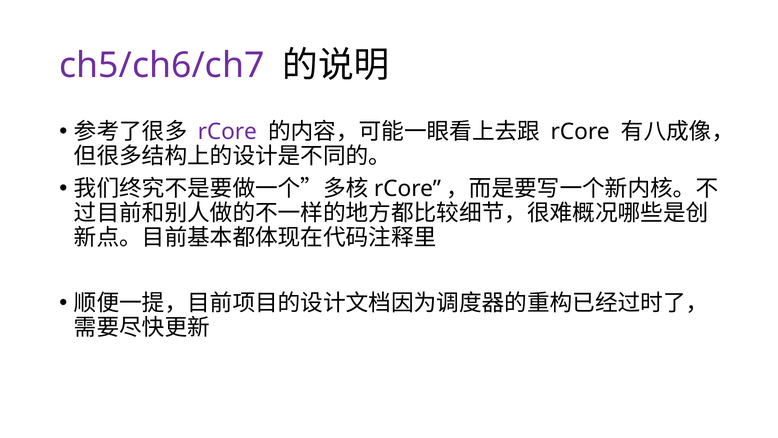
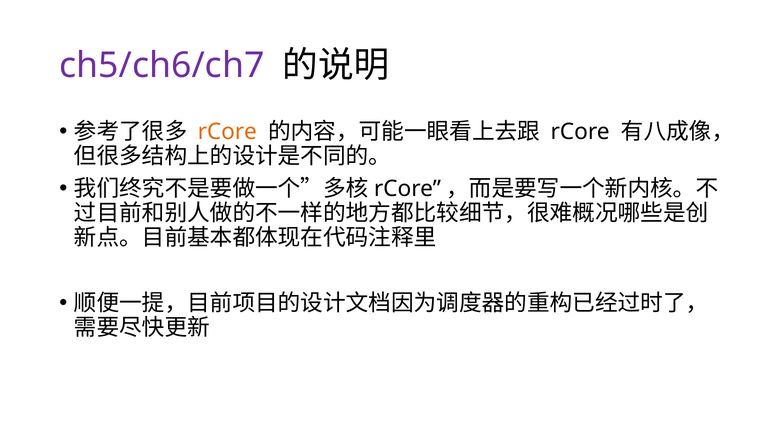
rCore colour: purple -> orange (227, 132)
